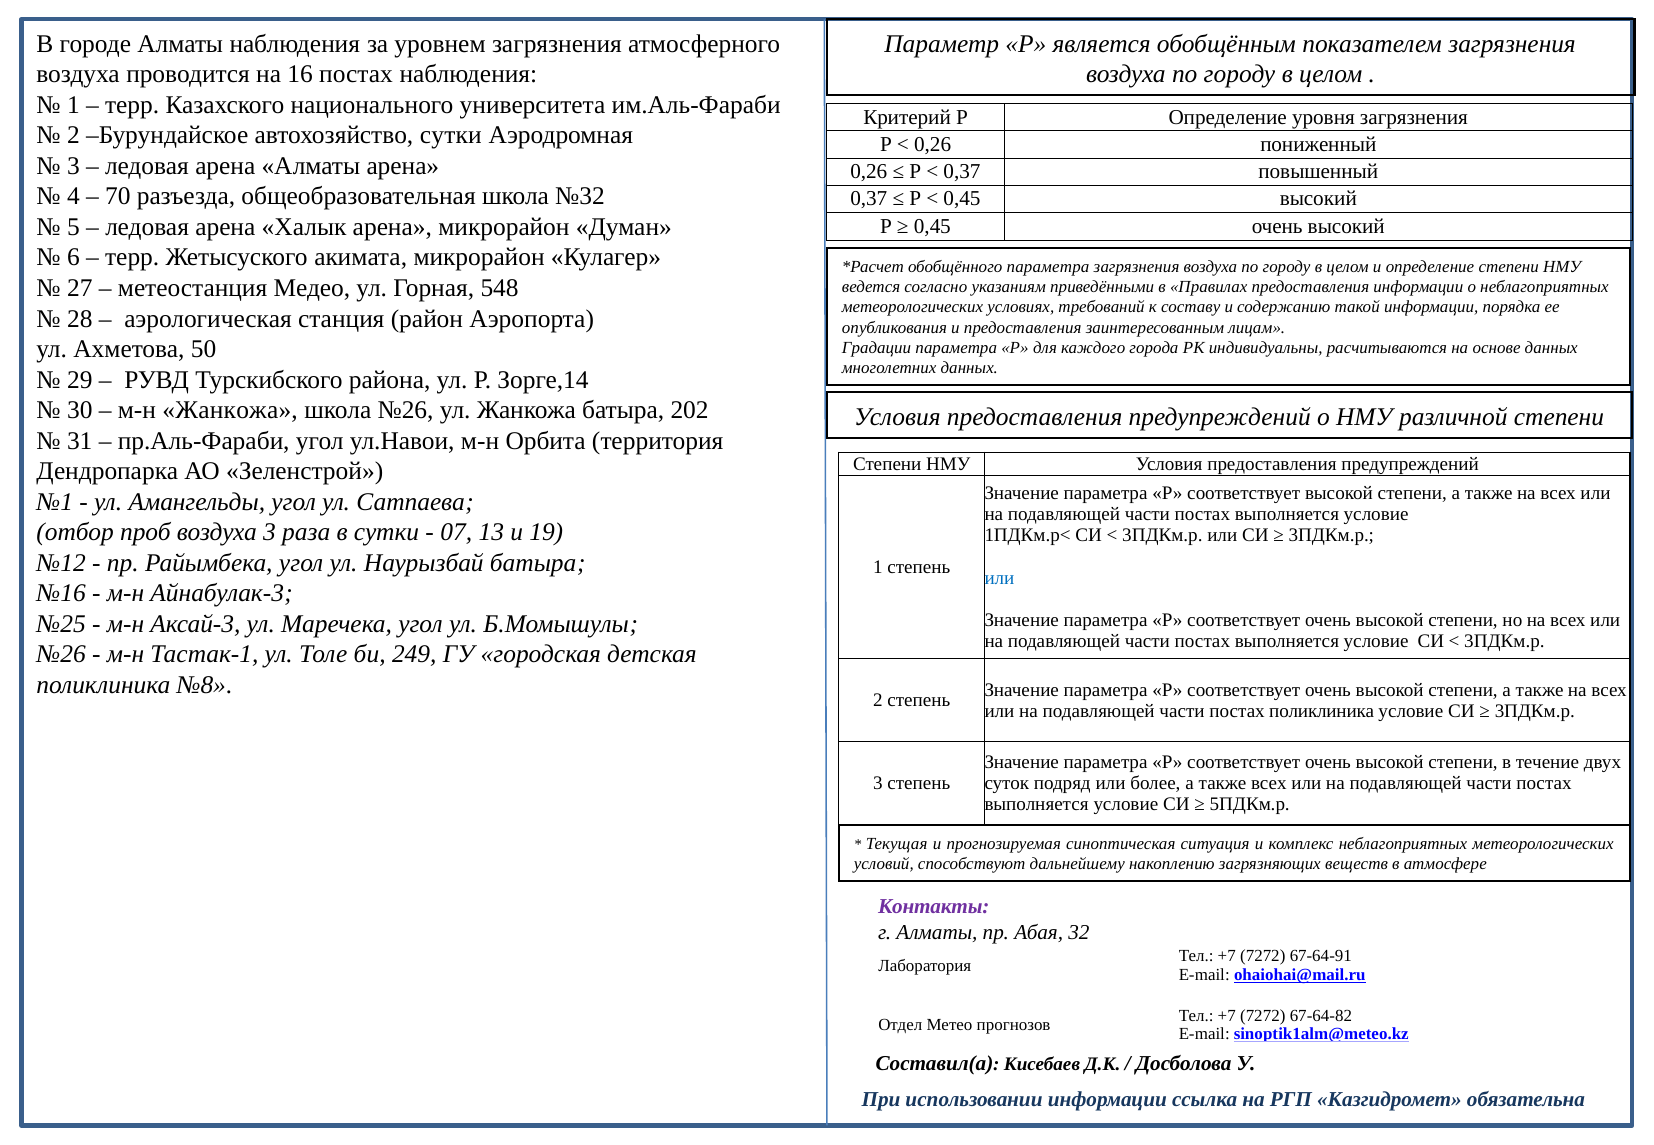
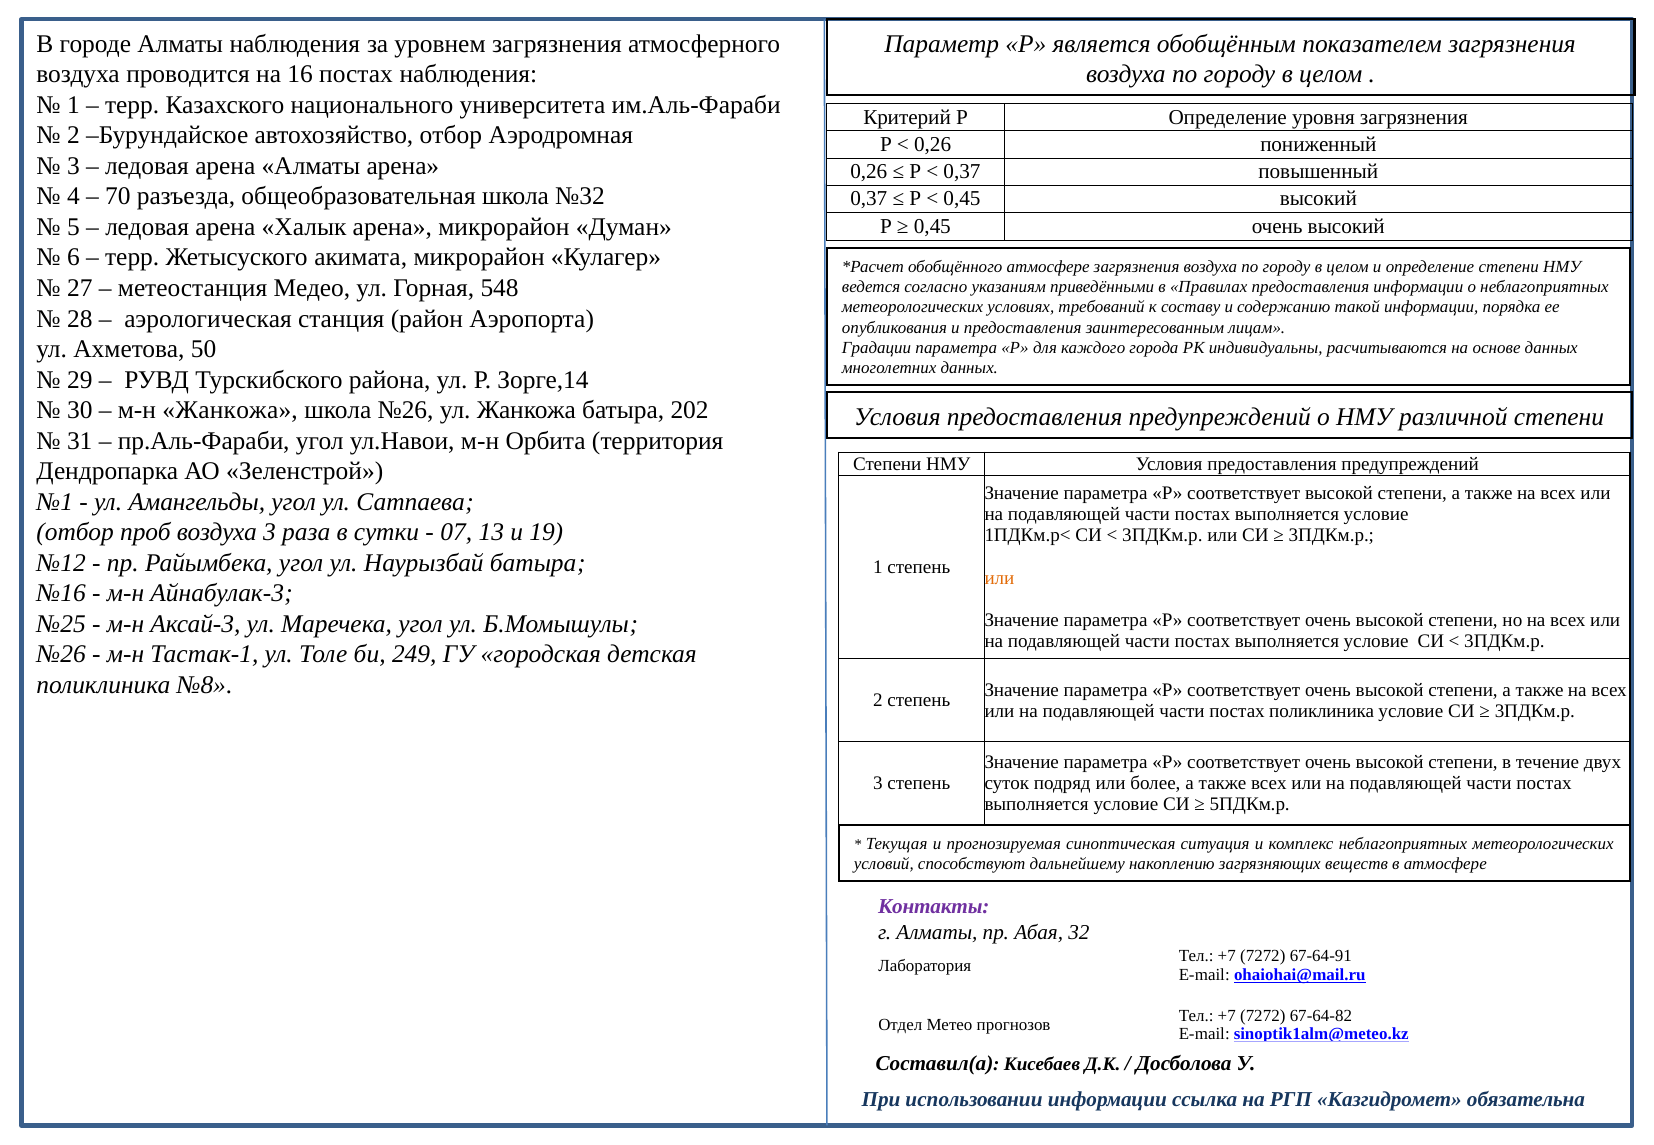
автохозяйство сутки: сутки -> отбор (451, 135)
обобщённого параметра: параметра -> атмосфере (1048, 267)
или colour: blue -> orange (999, 578)
